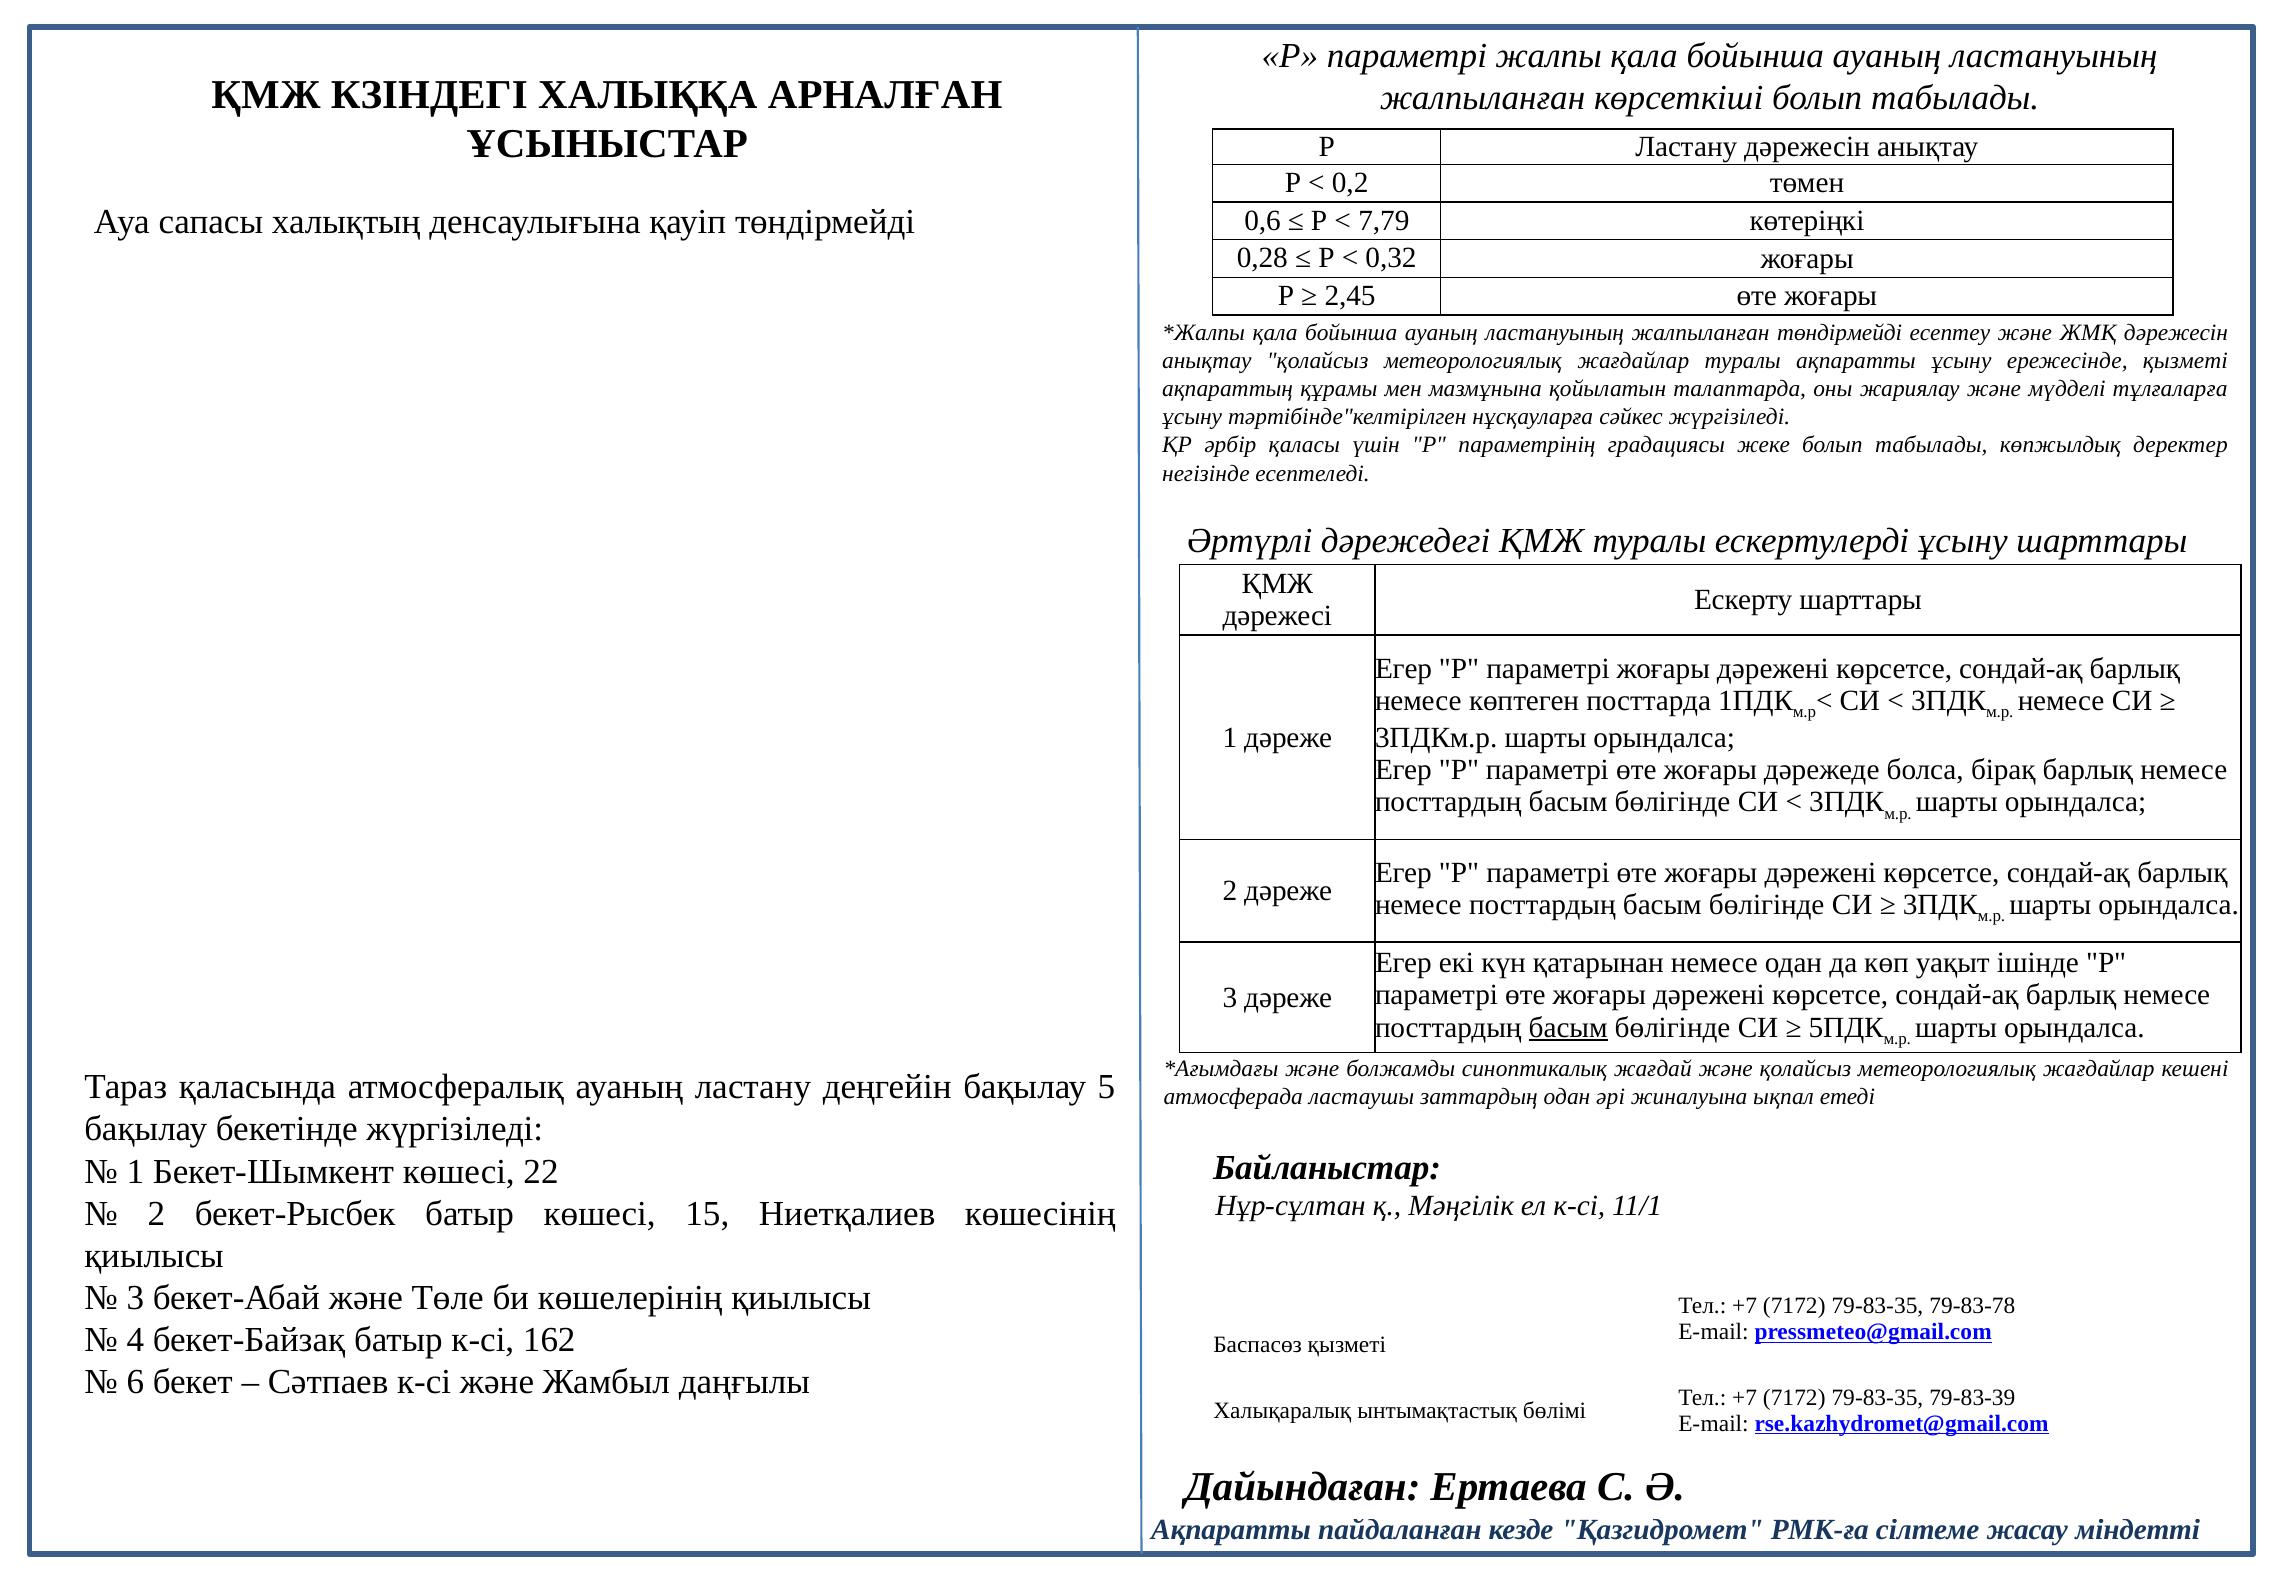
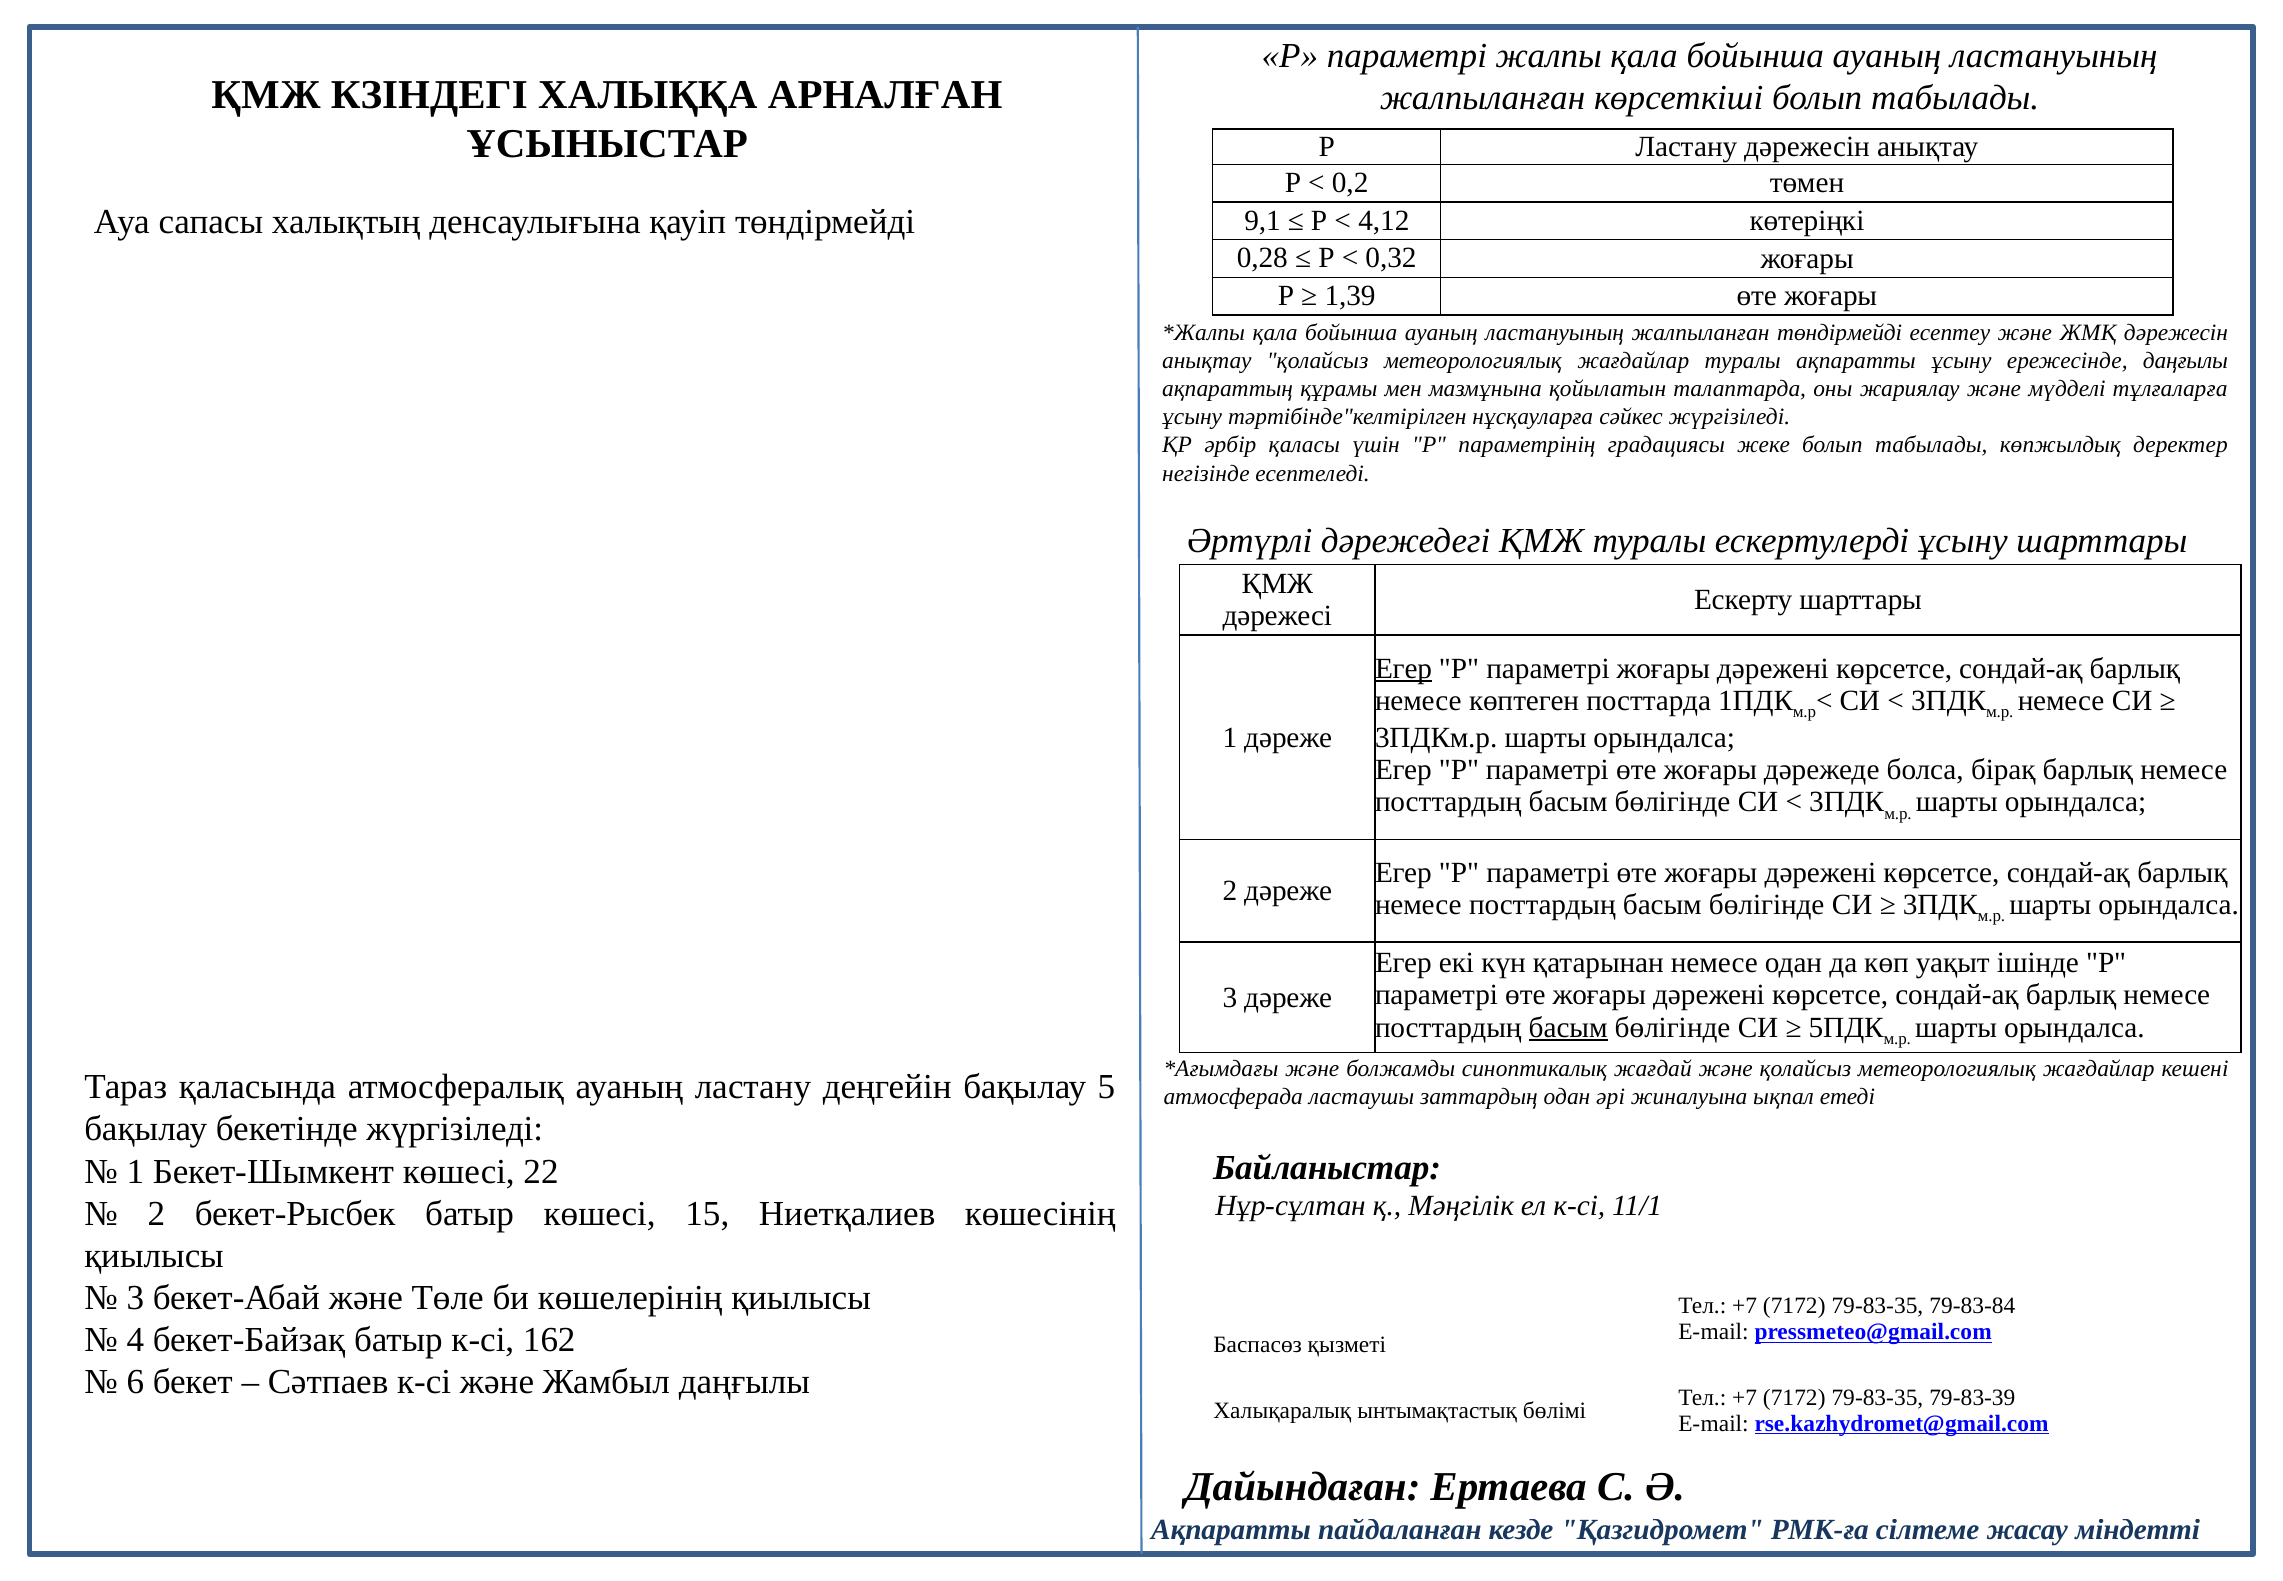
0,6: 0,6 -> 9,1 (1262, 220)
7,79: 7,79 -> 4,12 (1384, 220)
2,45: 2,45 -> 1,39 (1350, 296)
ережесінде қызметі: қызметі -> даңғылы (2185, 361)
Егер underline: none -> present (1403, 668)
79-83-78: 79-83-78 -> 79-83-84 (1972, 1306)
